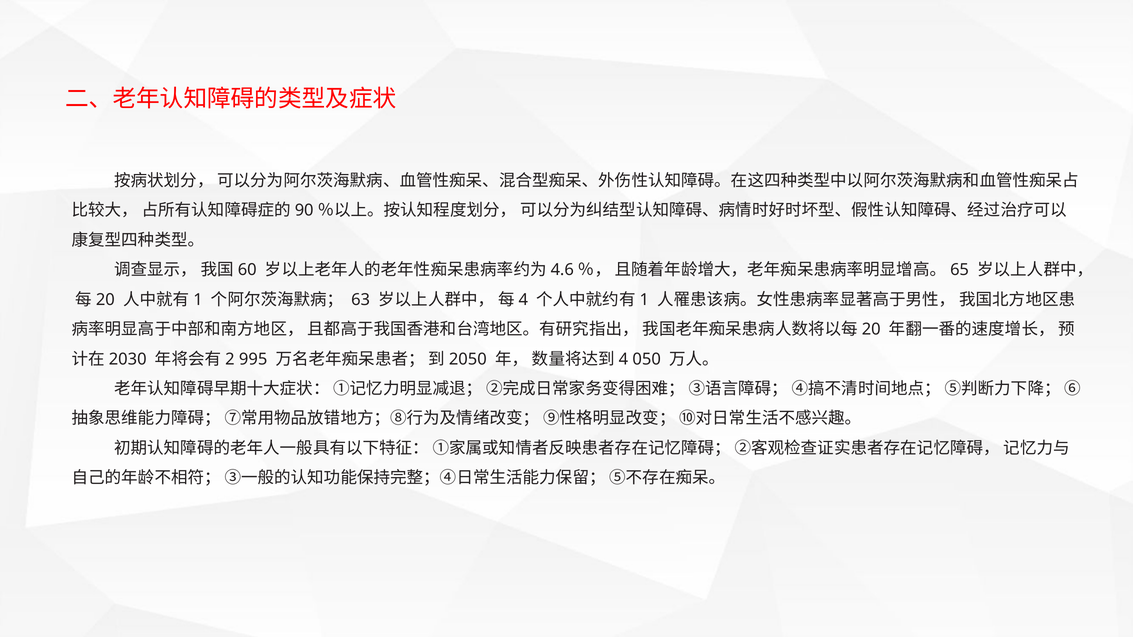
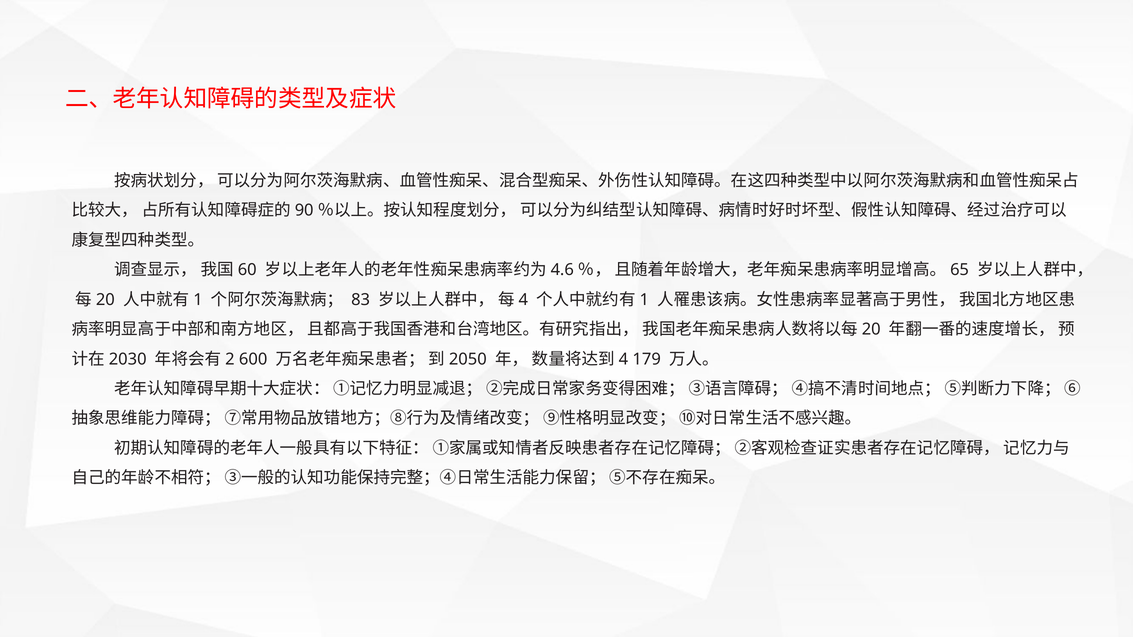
63: 63 -> 83 (361, 300)
995: 995 -> 600 (253, 359)
050: 050 -> 179 (647, 359)
